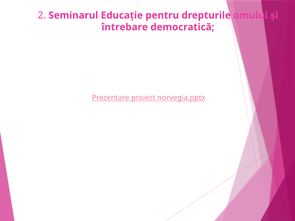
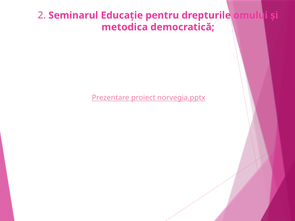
întrebare: întrebare -> metodica (125, 27)
